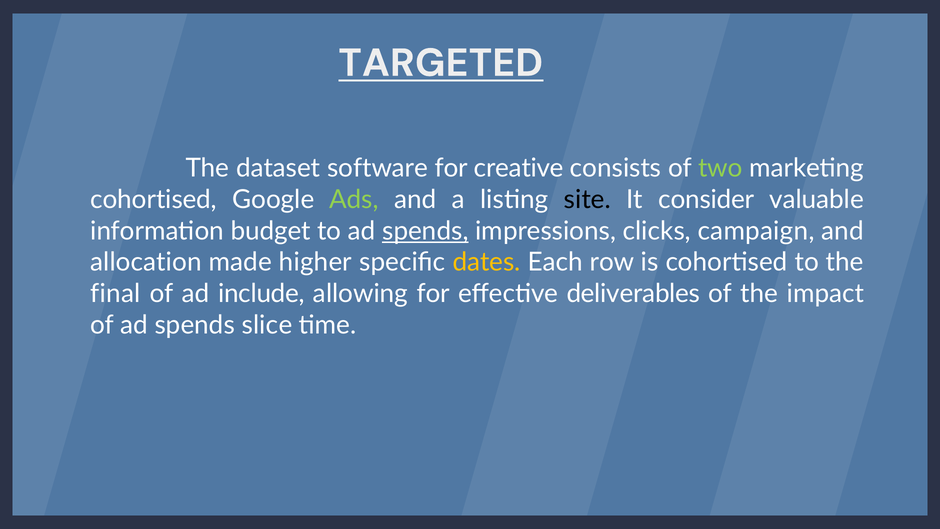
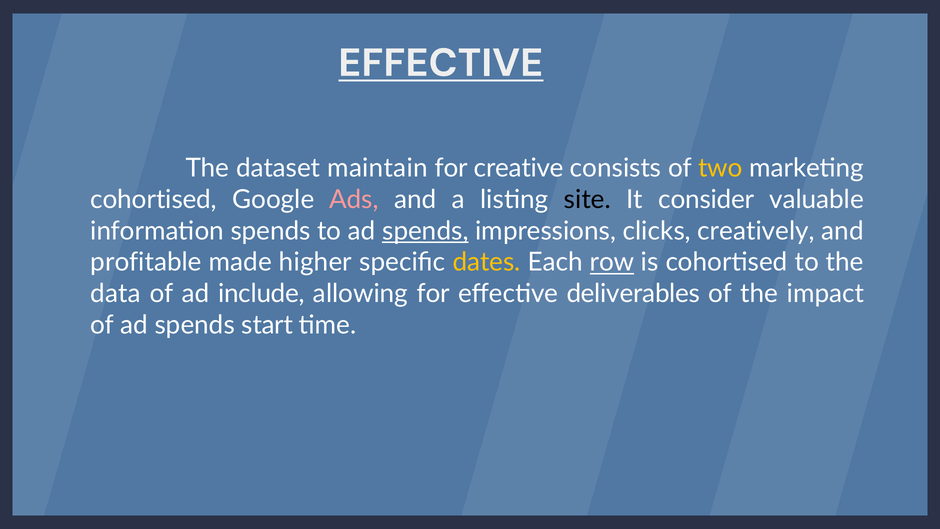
TARGETED: TARGETED -> EFFECTIVE (441, 63)
software: software -> maintain (377, 168)
two colour: light green -> yellow (720, 168)
Ads colour: light green -> pink (354, 200)
information budget: budget -> spends (271, 231)
campaign: campaign -> creatively (756, 231)
allocation: allocation -> profitable (146, 262)
row underline: none -> present (612, 262)
final: final -> data (116, 294)
slice: slice -> start (267, 325)
